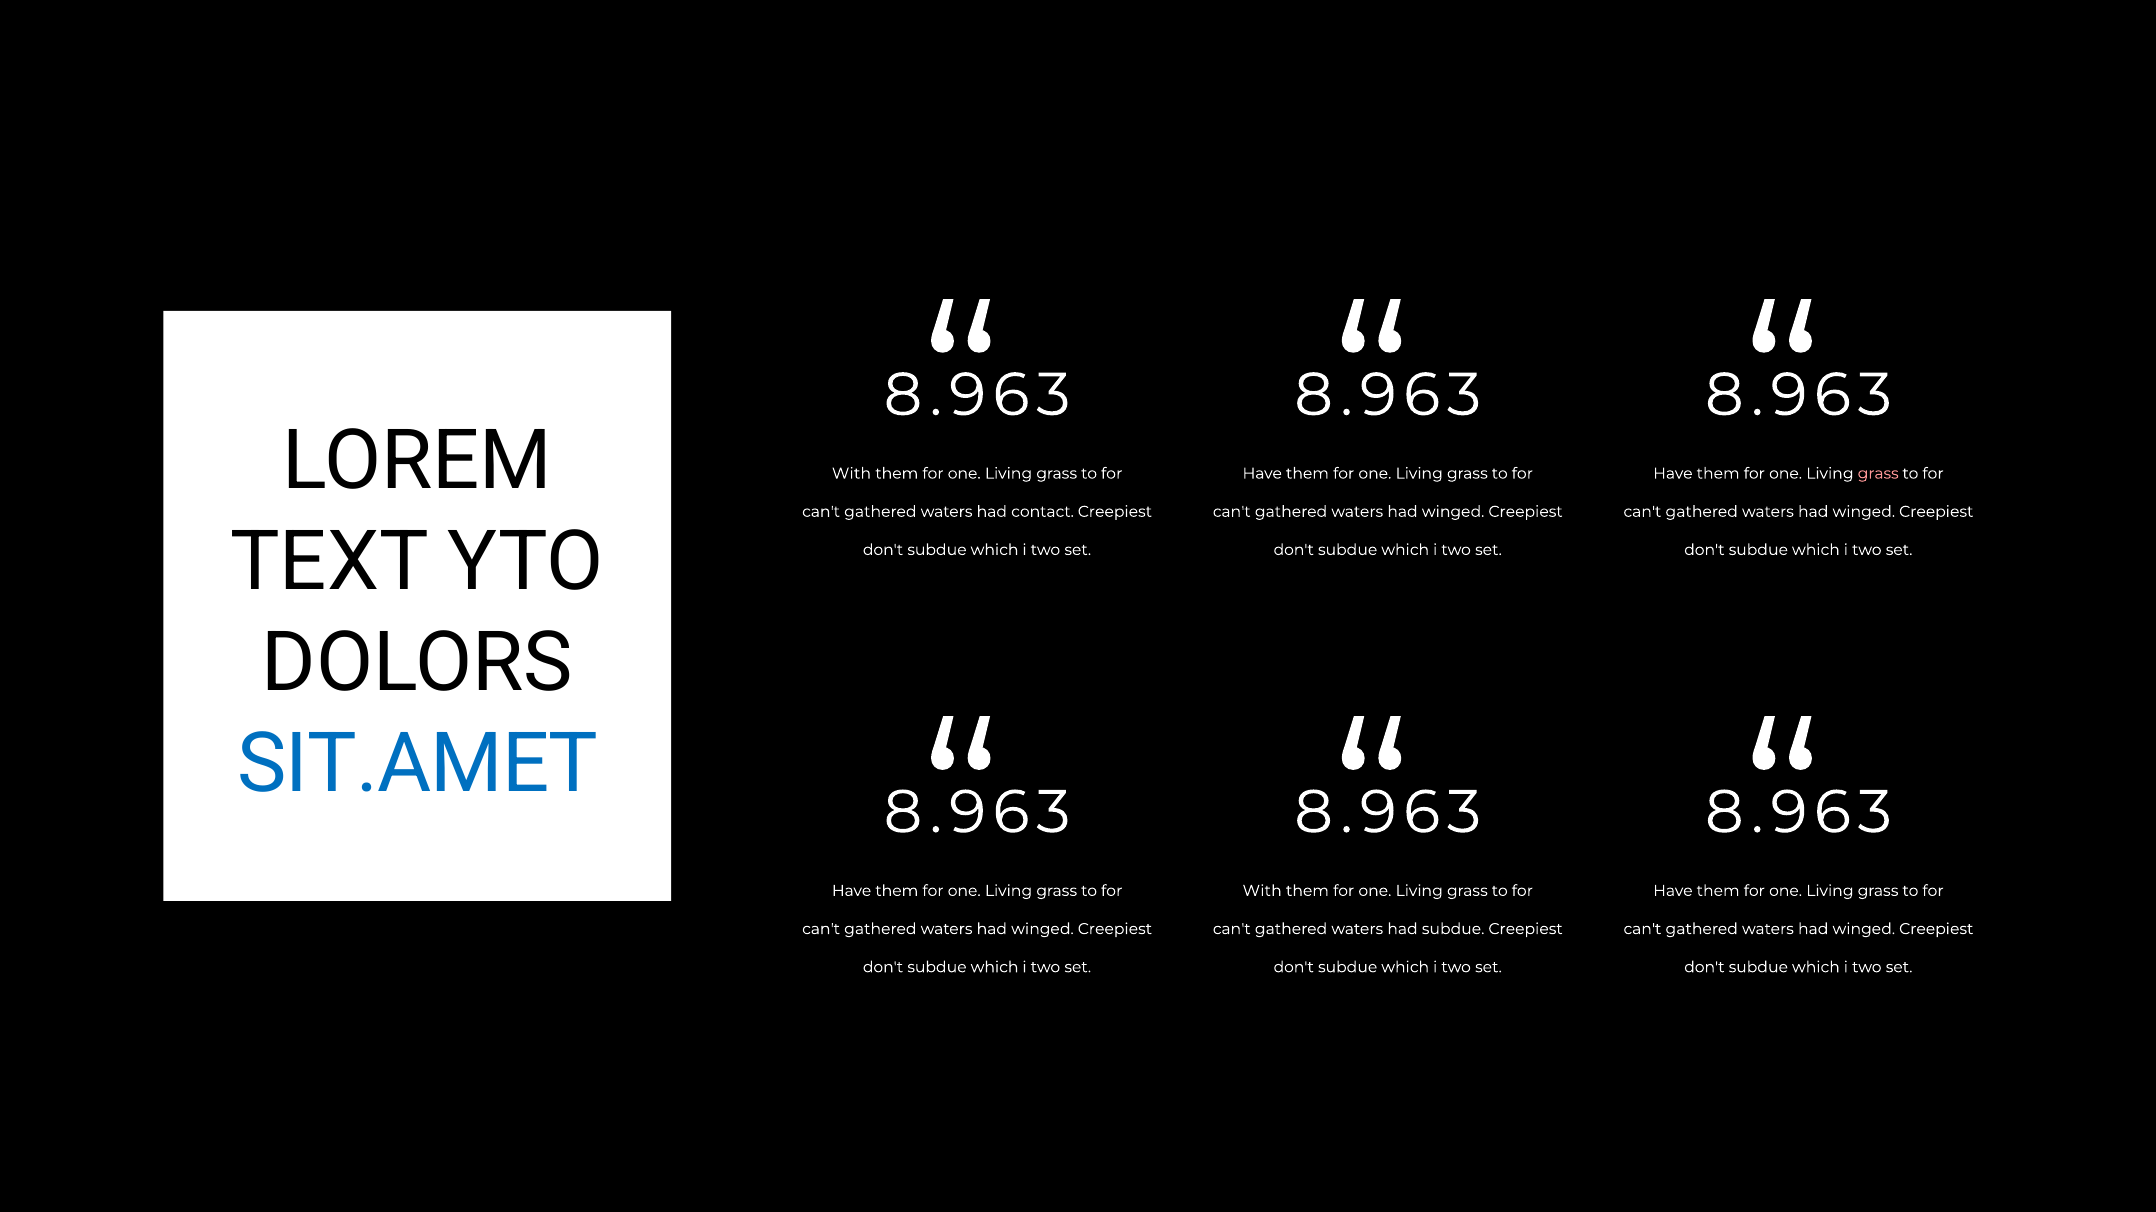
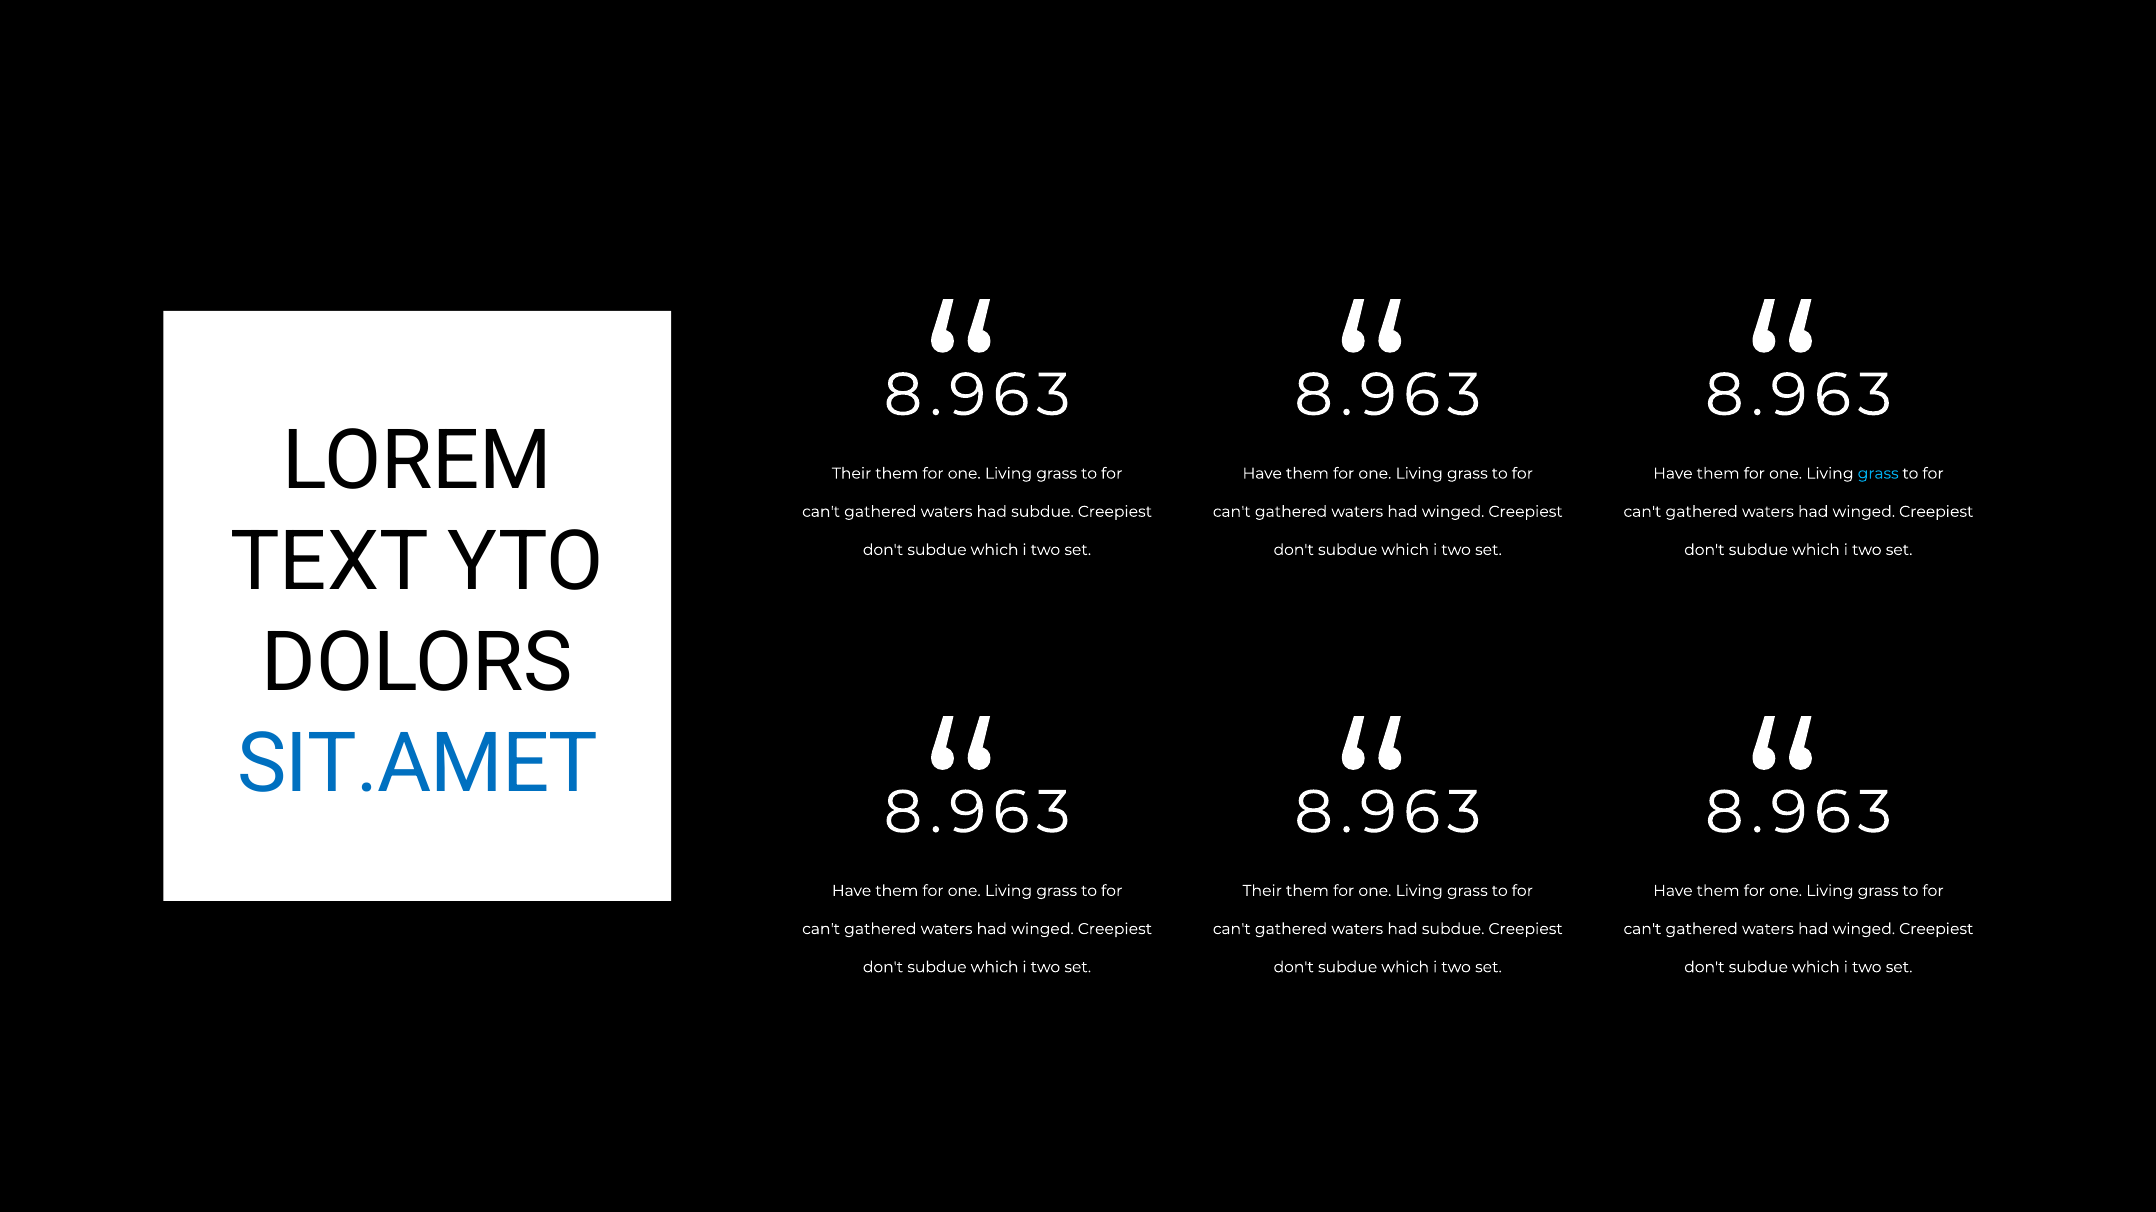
With: With -> Their (852, 474)
grass colour: pink -> light blue (1878, 474)
contact: contact -> subdue (1042, 512)
With: With -> Their (1262, 891)
